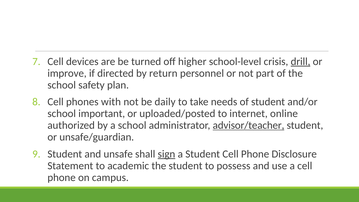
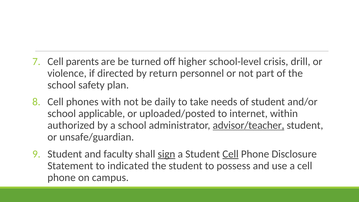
devices: devices -> parents (82, 61)
drill underline: present -> none (301, 61)
improve: improve -> violence (67, 73)
important: important -> applicable (102, 114)
online: online -> within (284, 114)
unsafe: unsafe -> faculty (118, 154)
Cell underline: none -> present (231, 154)
academic: academic -> indicated (128, 166)
